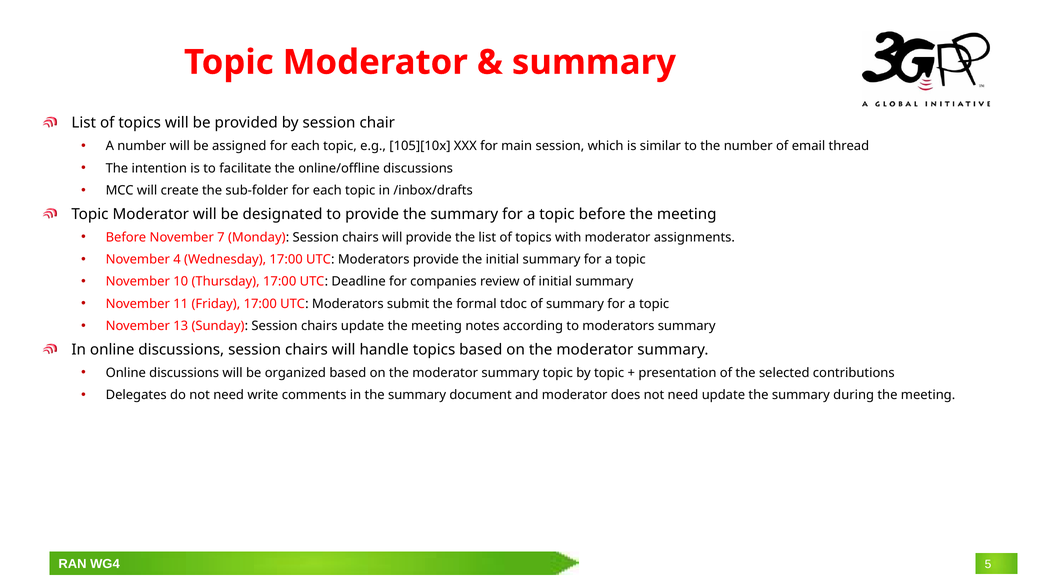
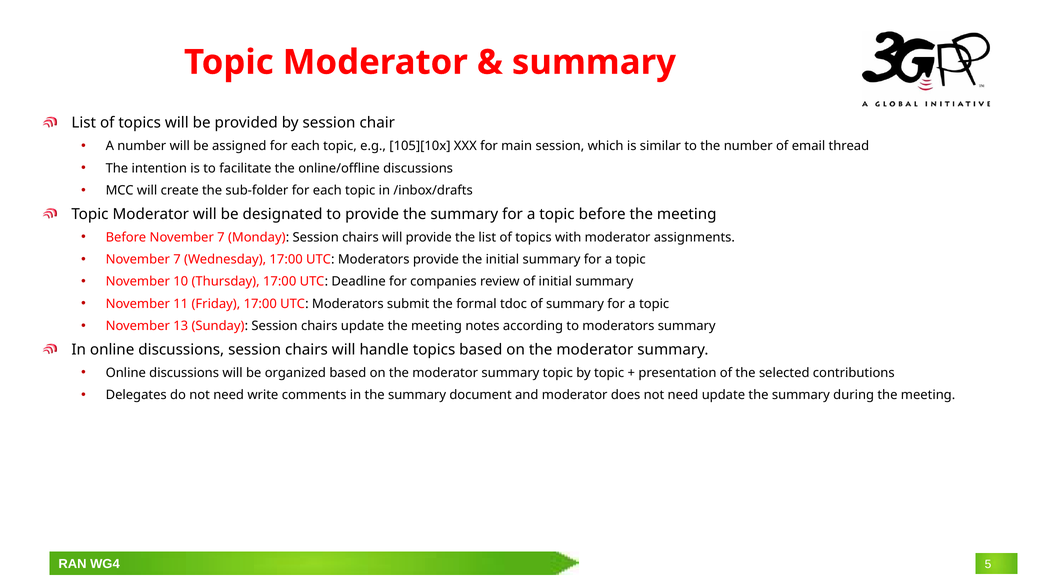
4: 4 -> 7 (177, 260)
